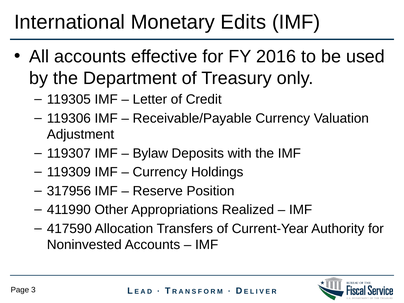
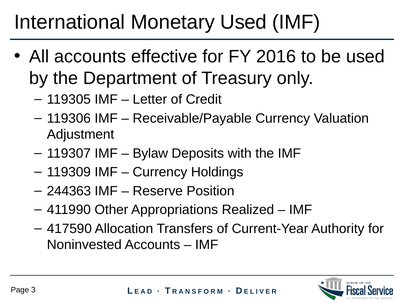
Monetary Edits: Edits -> Used (244, 22)
317956: 317956 -> 244363 (69, 191)
